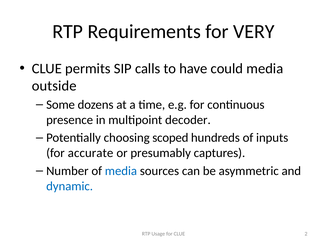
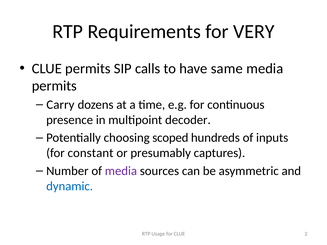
could: could -> same (227, 69)
outside: outside -> permits (54, 86)
Some: Some -> Carry (60, 105)
accurate: accurate -> constant (91, 153)
media colour: blue -> purple (121, 171)
